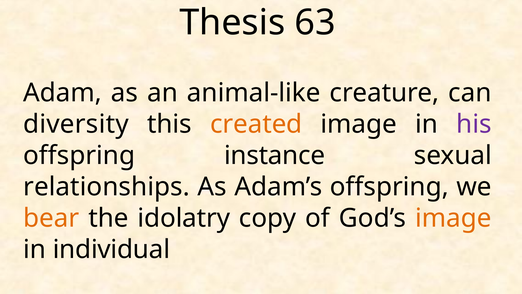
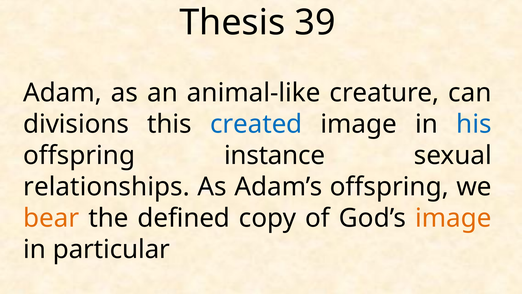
63: 63 -> 39 (315, 23)
diversity: diversity -> divisions (76, 124)
created colour: orange -> blue (256, 124)
his colour: purple -> blue (474, 124)
idolatry: idolatry -> defined (184, 218)
individual: individual -> particular (111, 249)
